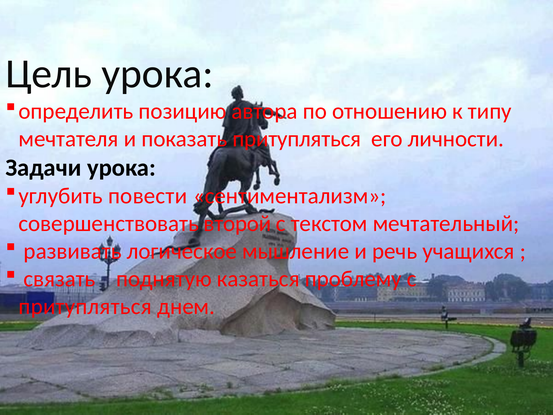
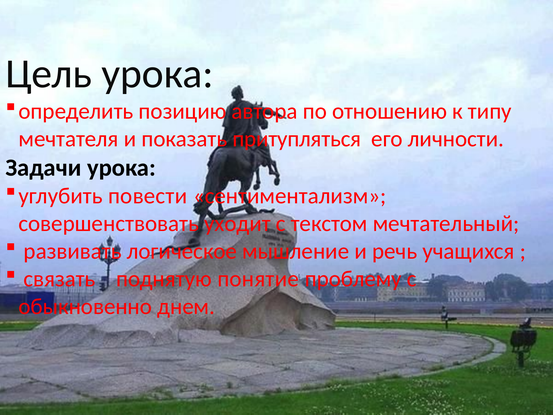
второй: второй -> уходит (237, 224)
казаться: казаться -> понятие (258, 279)
притупляться: притупляться -> обыкновенно (85, 307)
